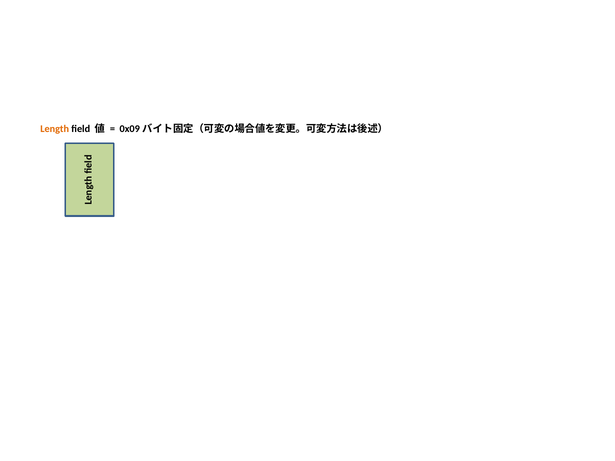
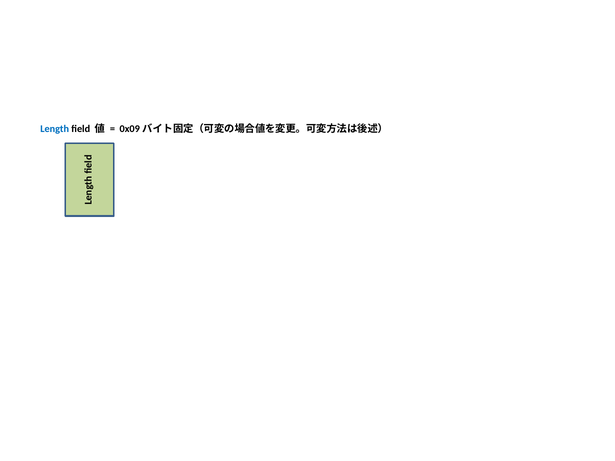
Length colour: orange -> blue (55, 129)
